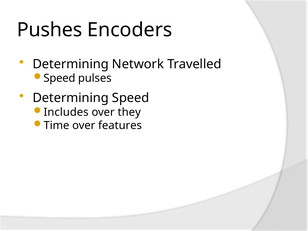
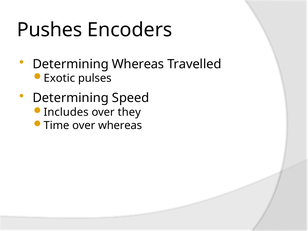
Determining Network: Network -> Whereas (138, 64)
Speed: Speed -> Exotic (59, 78)
over features: features -> whereas (120, 125)
